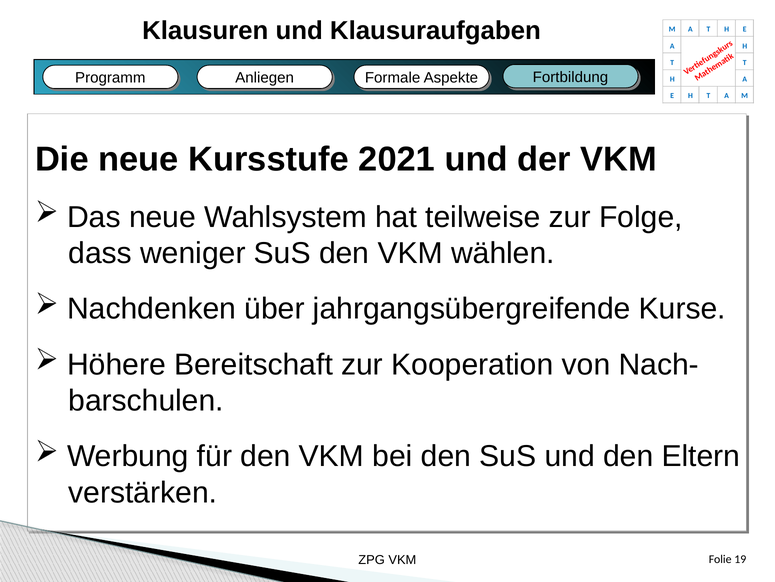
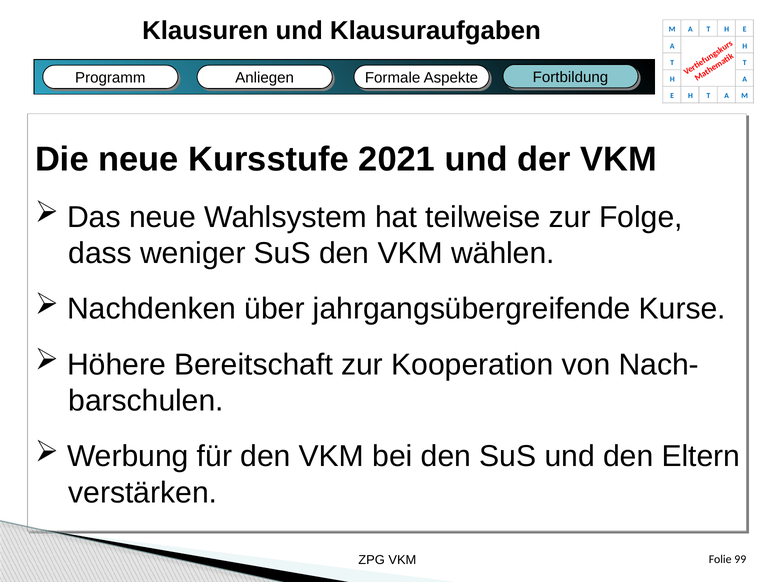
19: 19 -> 99 (740, 559)
